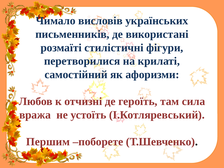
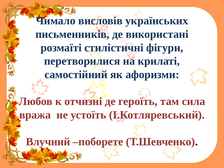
Першим: Першим -> Влучний (48, 142)
